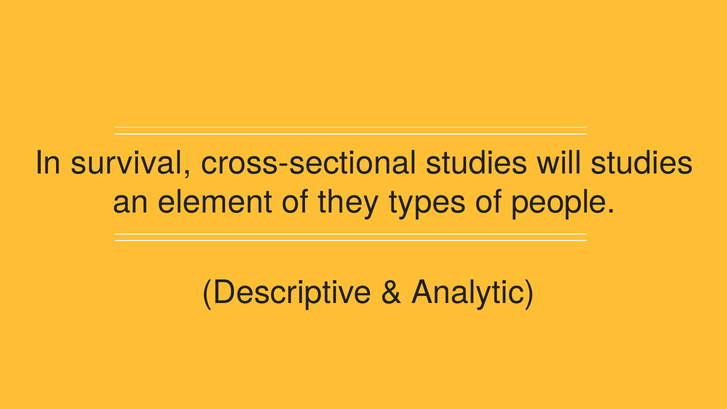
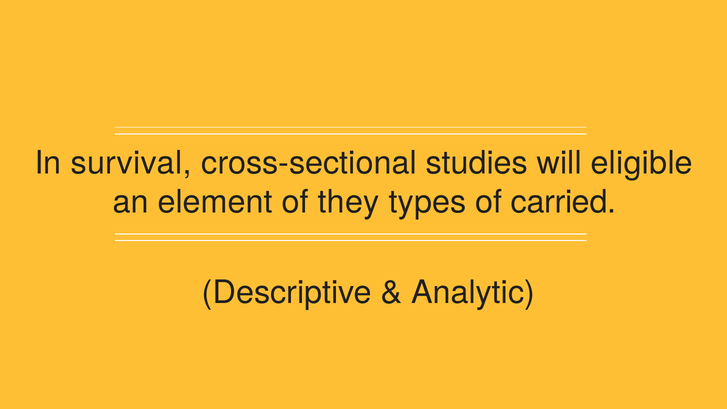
will studies: studies -> eligible (642, 163)
people: people -> carried (563, 202)
